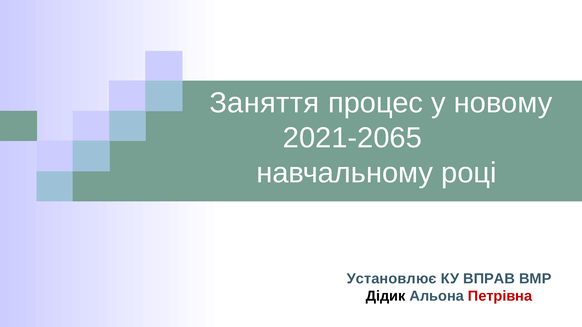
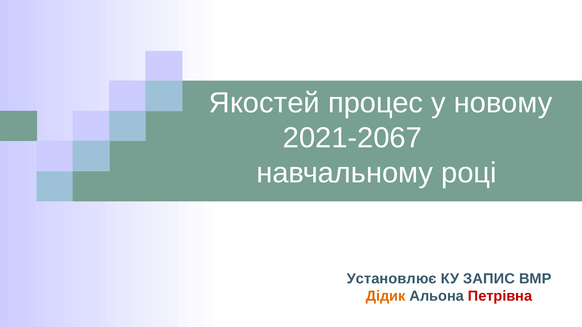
Заняття: Заняття -> Якостей (264, 103)
2021-2065: 2021-2065 -> 2021-2067 (352, 138)
ВПРАВ: ВПРАВ -> ЗАПИС (489, 279)
Дідик colour: black -> orange (386, 296)
